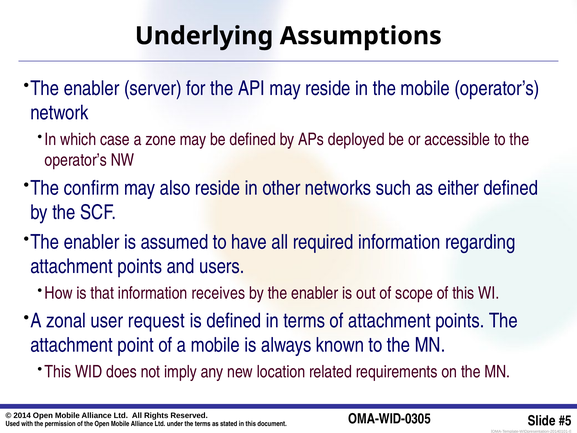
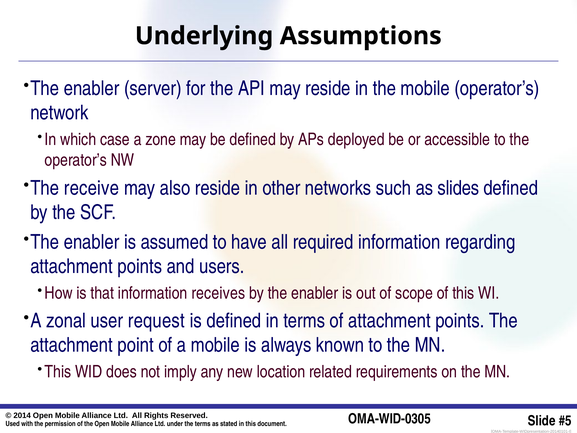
confirm: confirm -> receive (91, 188)
either: either -> slides (458, 188)
